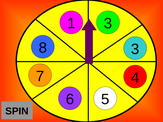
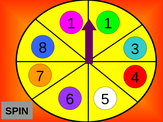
1 3: 3 -> 1 (108, 23)
